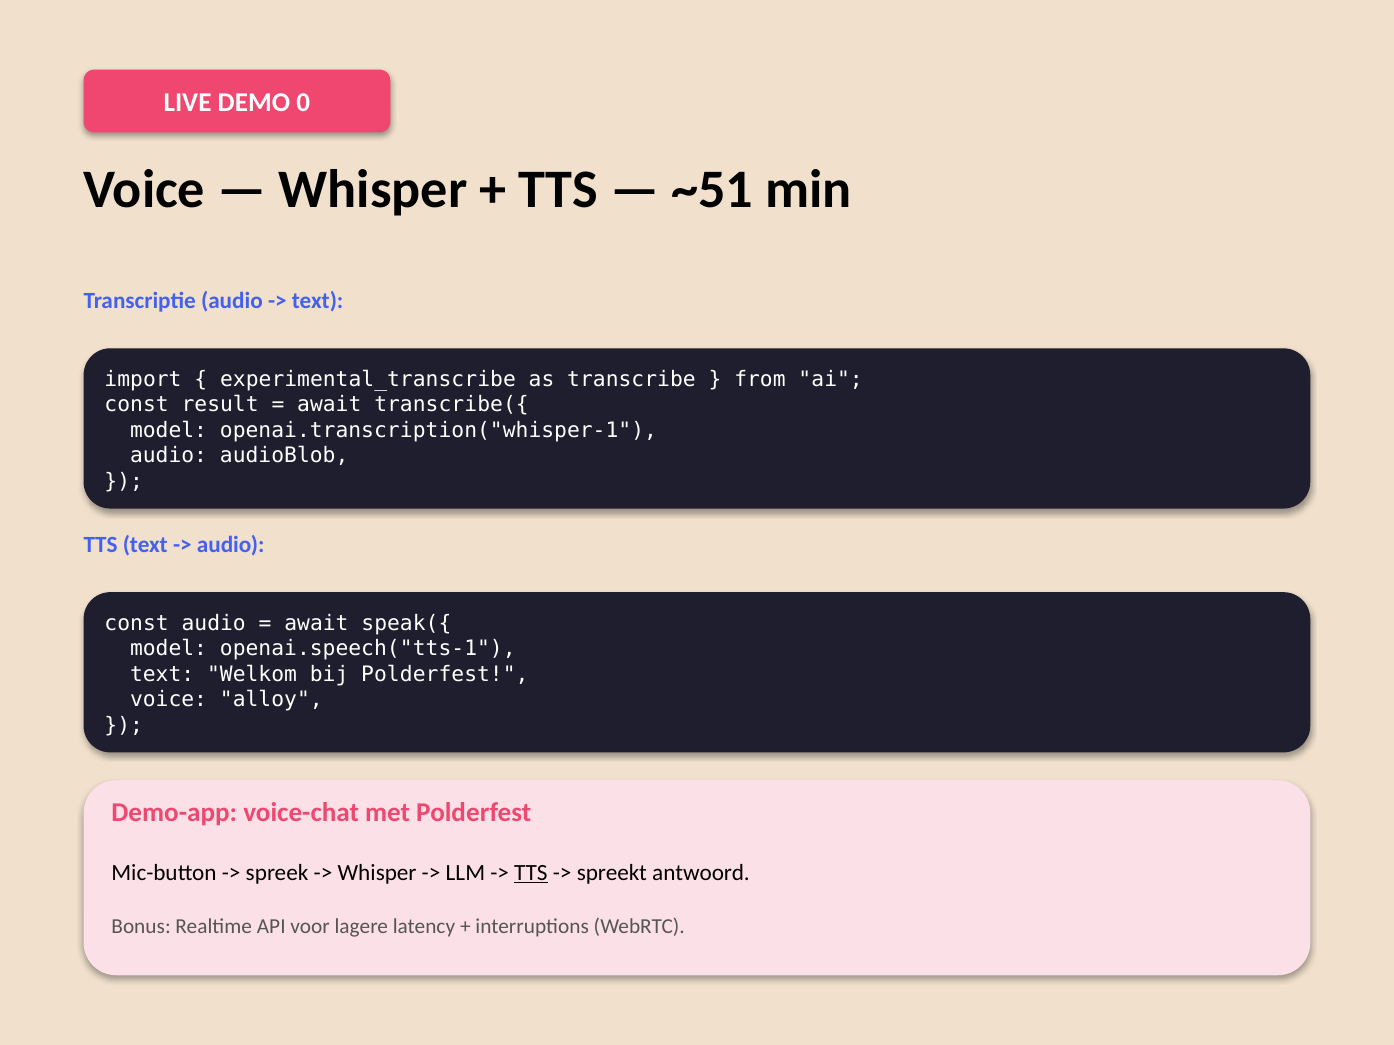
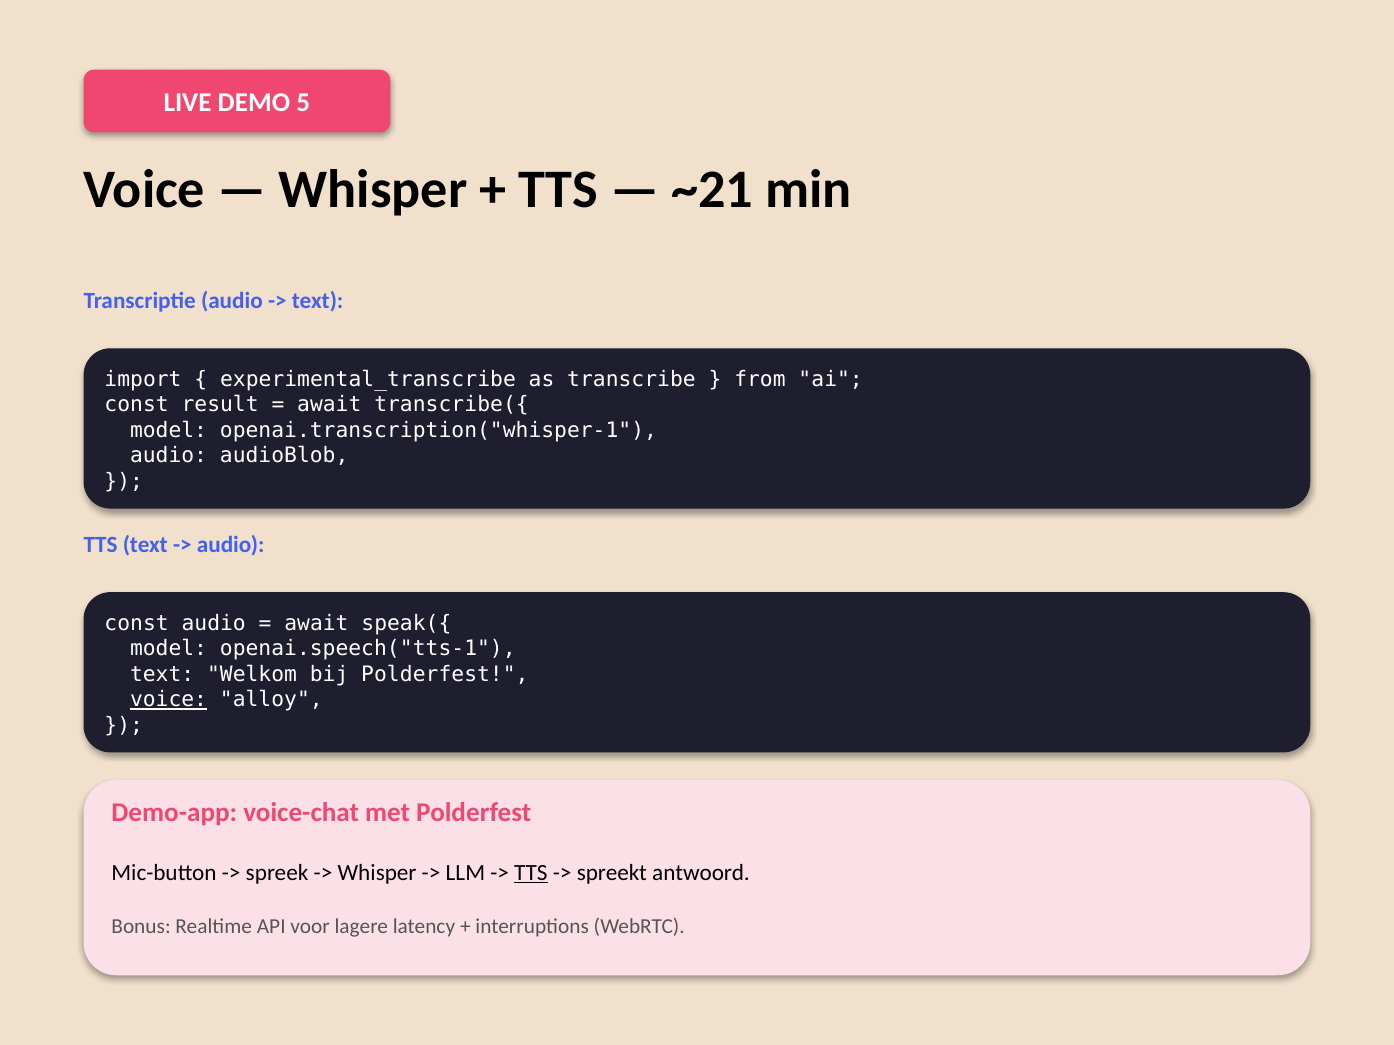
0: 0 -> 5 (303, 103)
~51: ~51 -> ~21 (713, 190)
voice underline: none -> present (169, 700)
